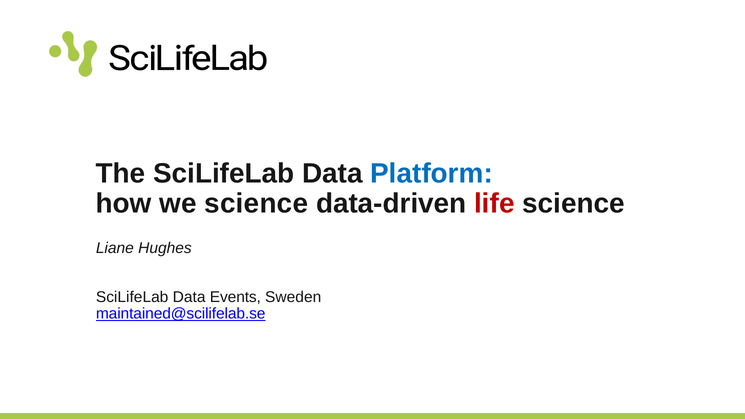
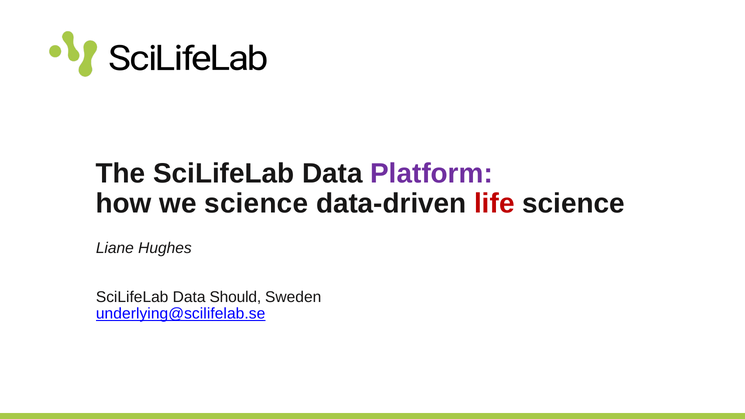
Platform colour: blue -> purple (432, 173)
Events: Events -> Should (235, 297)
maintained@scilifelab.se: maintained@scilifelab.se -> underlying@scilifelab.se (181, 314)
